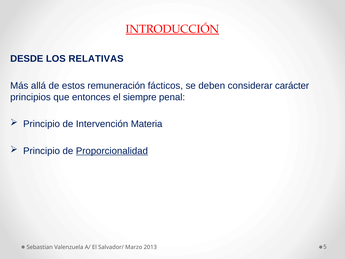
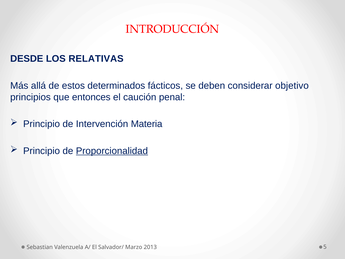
INTRODUCCIÓN underline: present -> none (172, 29)
remuneración: remuneración -> determinados (116, 86)
carácter: carácter -> objetivo (292, 86)
siempre: siempre -> caución (140, 97)
